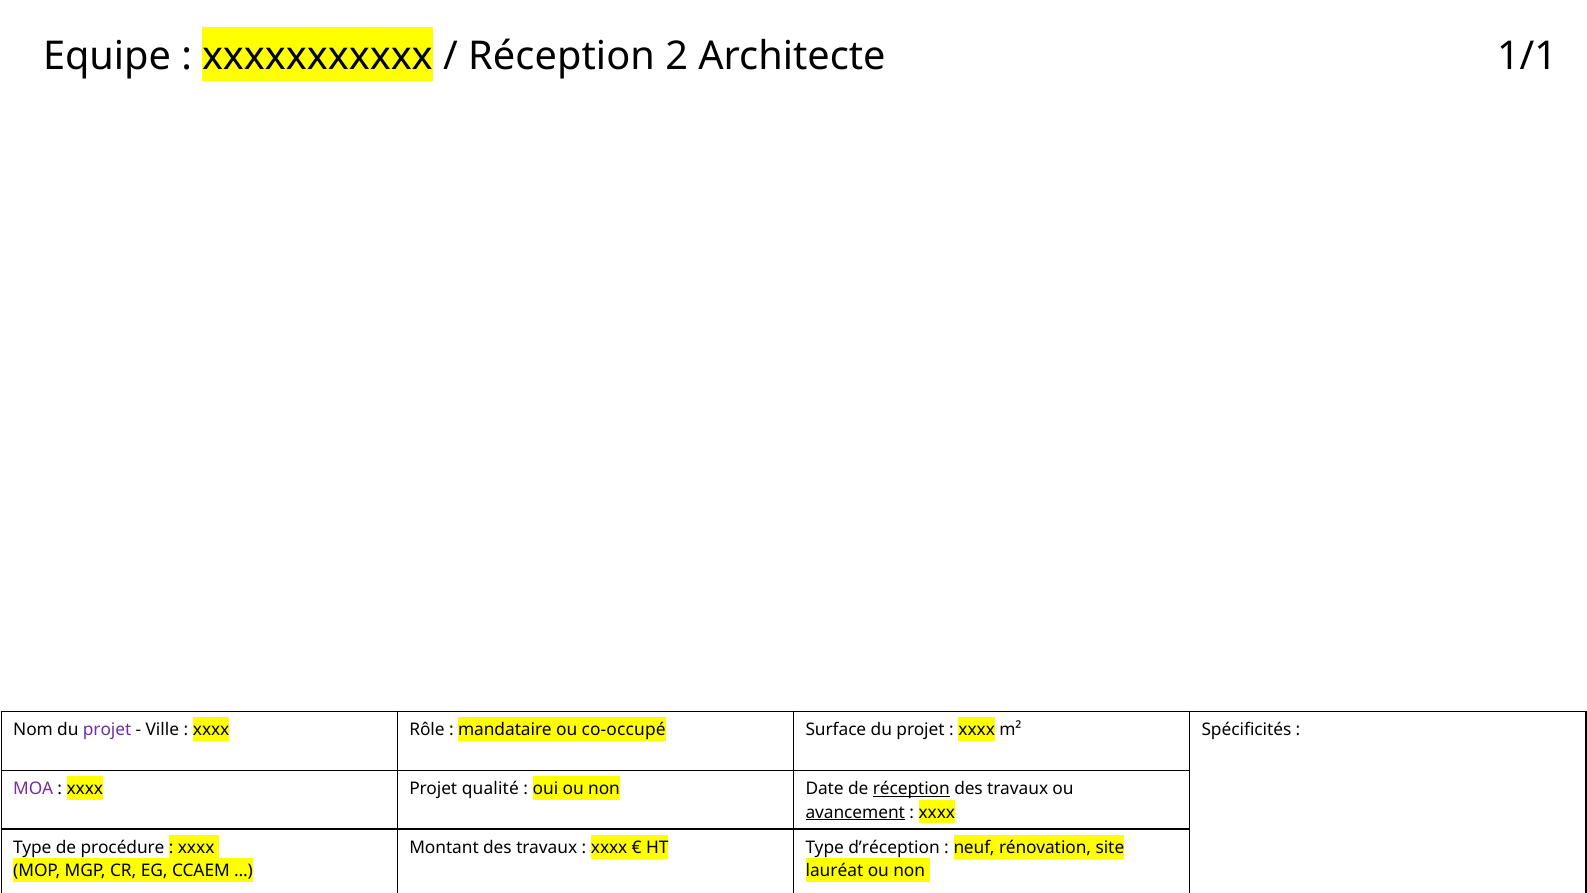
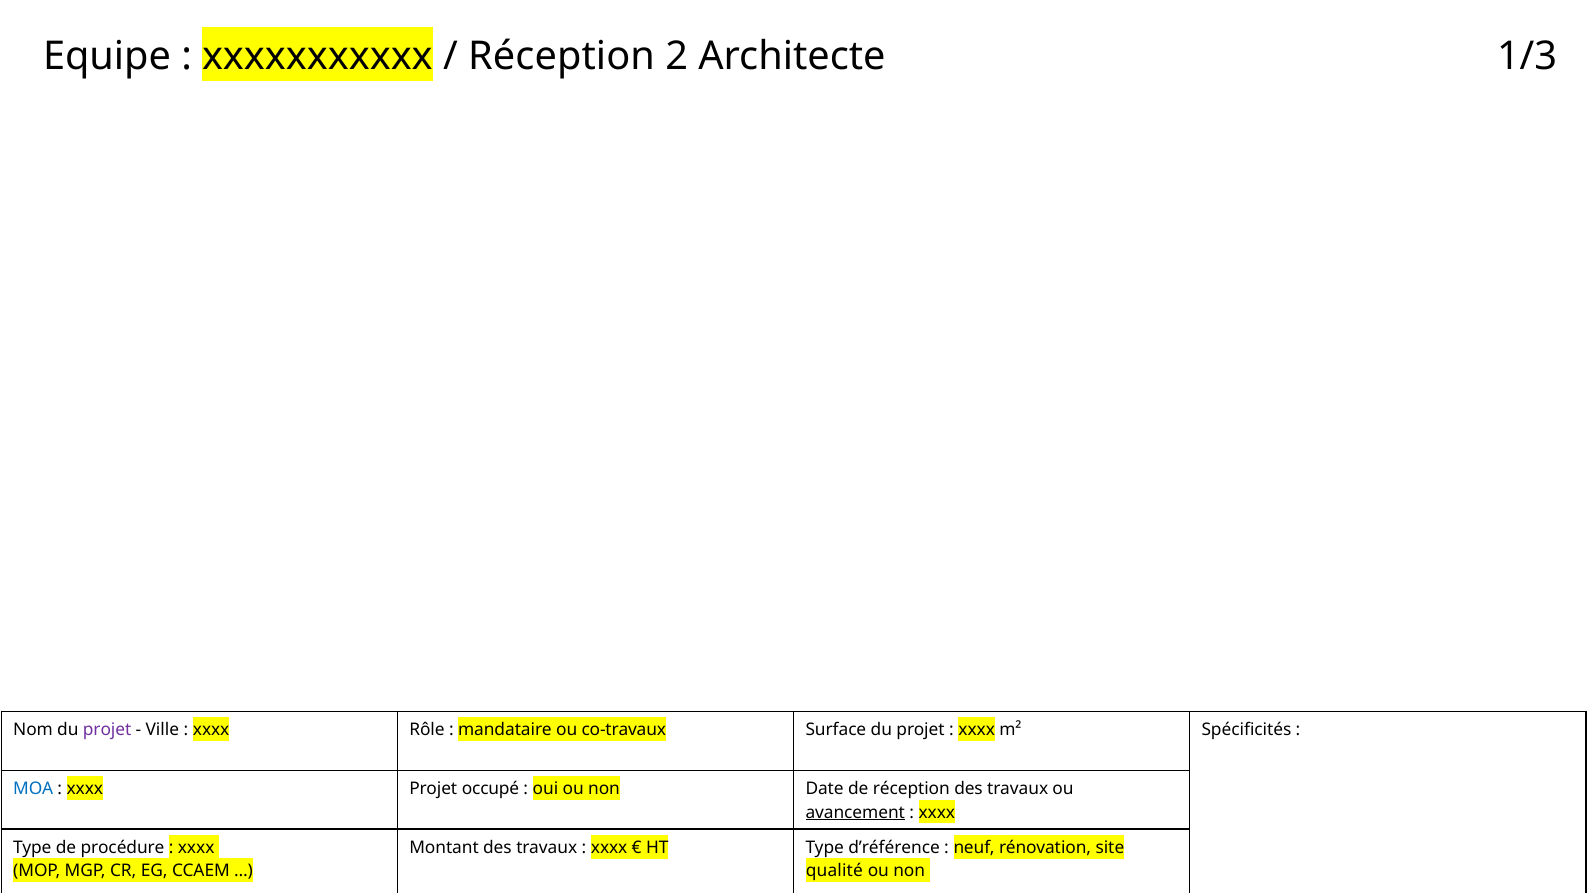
1/1: 1/1 -> 1/3 (1527, 56)
co-occupé: co-occupé -> co-travaux (624, 730)
MOA colour: purple -> blue (33, 789)
qualité: qualité -> occupé (491, 789)
réception underline: present -> none (911, 789)
d’réception: d’réception -> d’référence (894, 848)
lauréat: lauréat -> qualité (834, 871)
